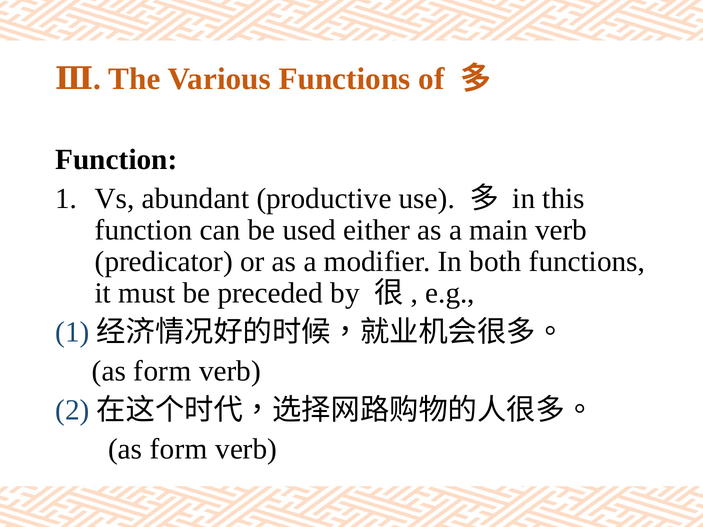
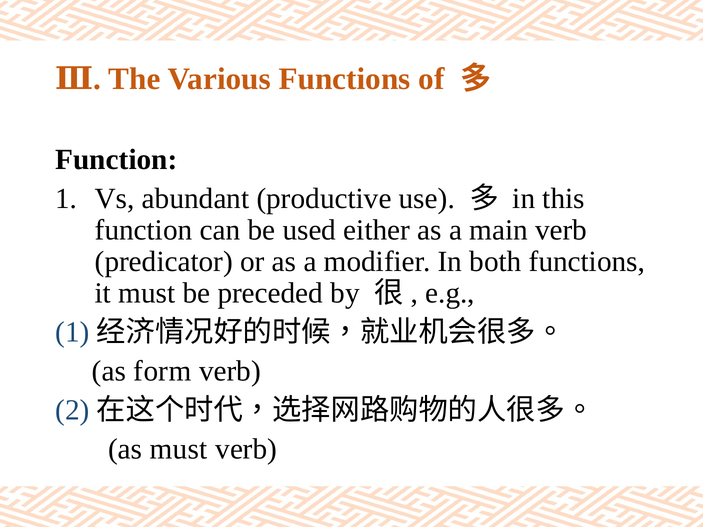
form: form -> must (179, 449)
